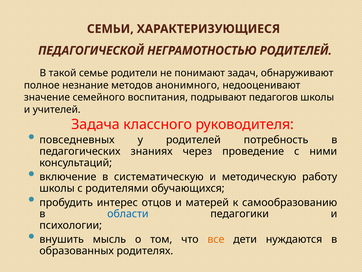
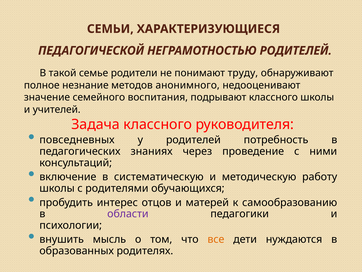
задач: задач -> труду (243, 73)
подрывают педагогов: педагогов -> классного (273, 97)
области colour: blue -> purple (128, 214)
